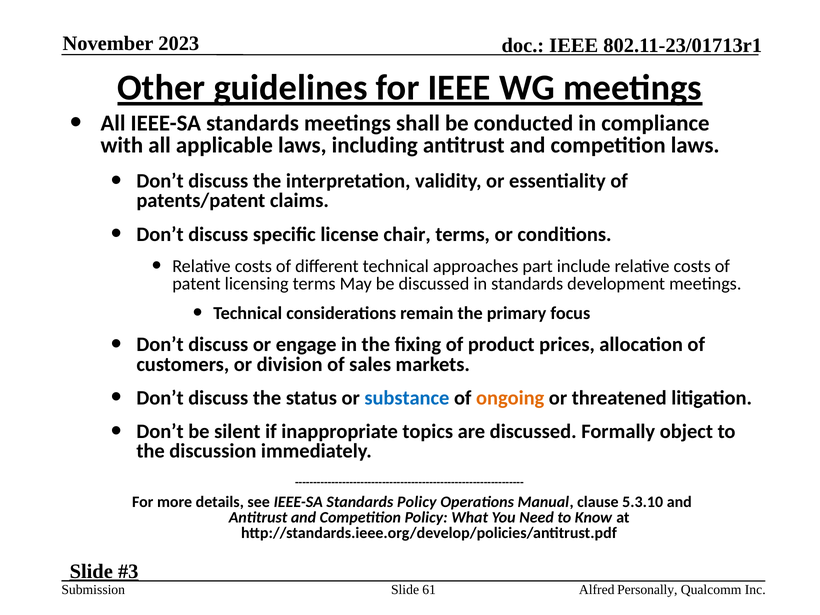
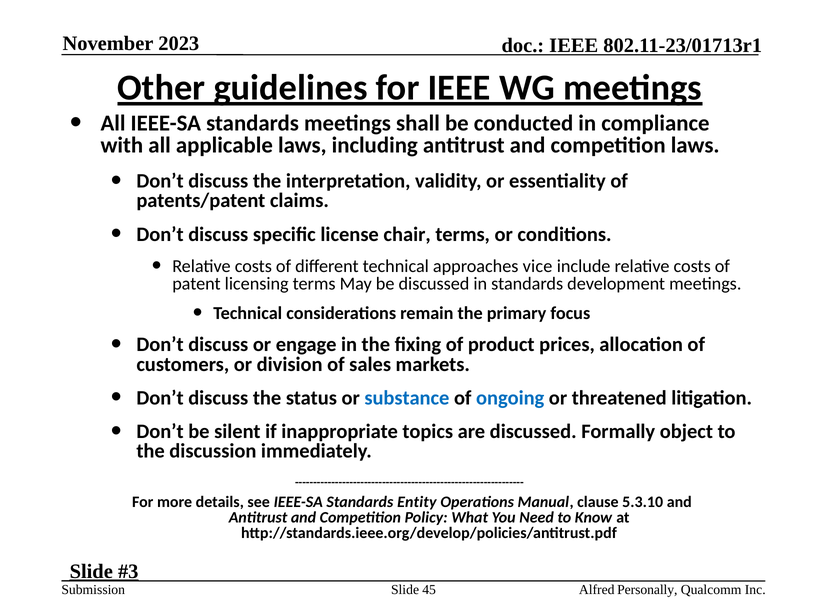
part: part -> vice (538, 266)
ongoing colour: orange -> blue (510, 398)
Standards Policy: Policy -> Entity (417, 502)
61: 61 -> 45 (429, 590)
